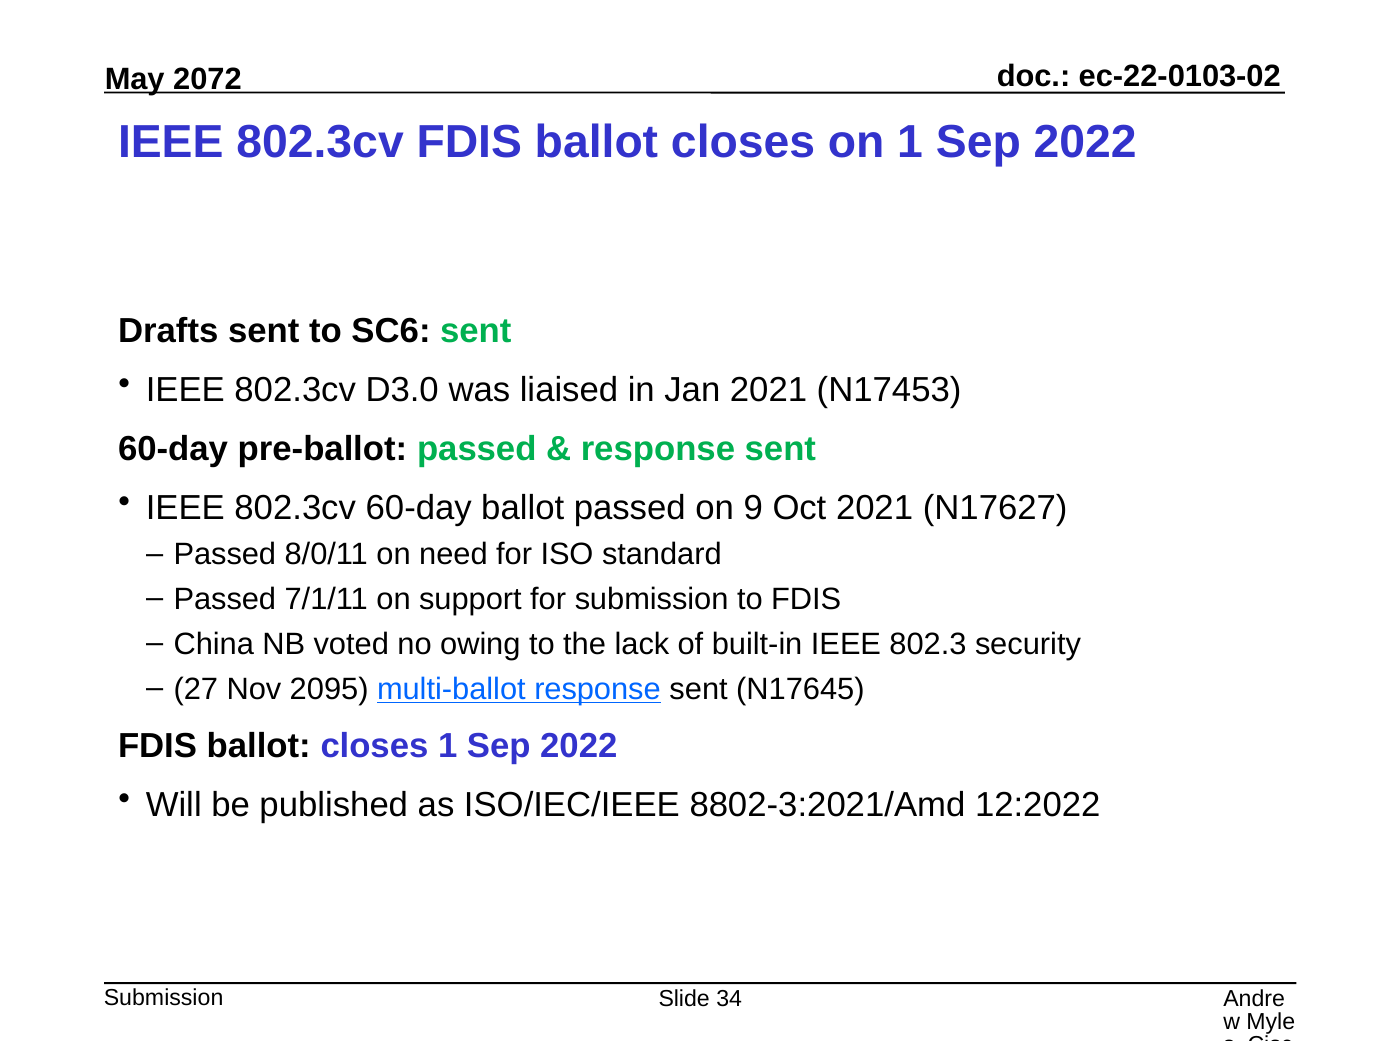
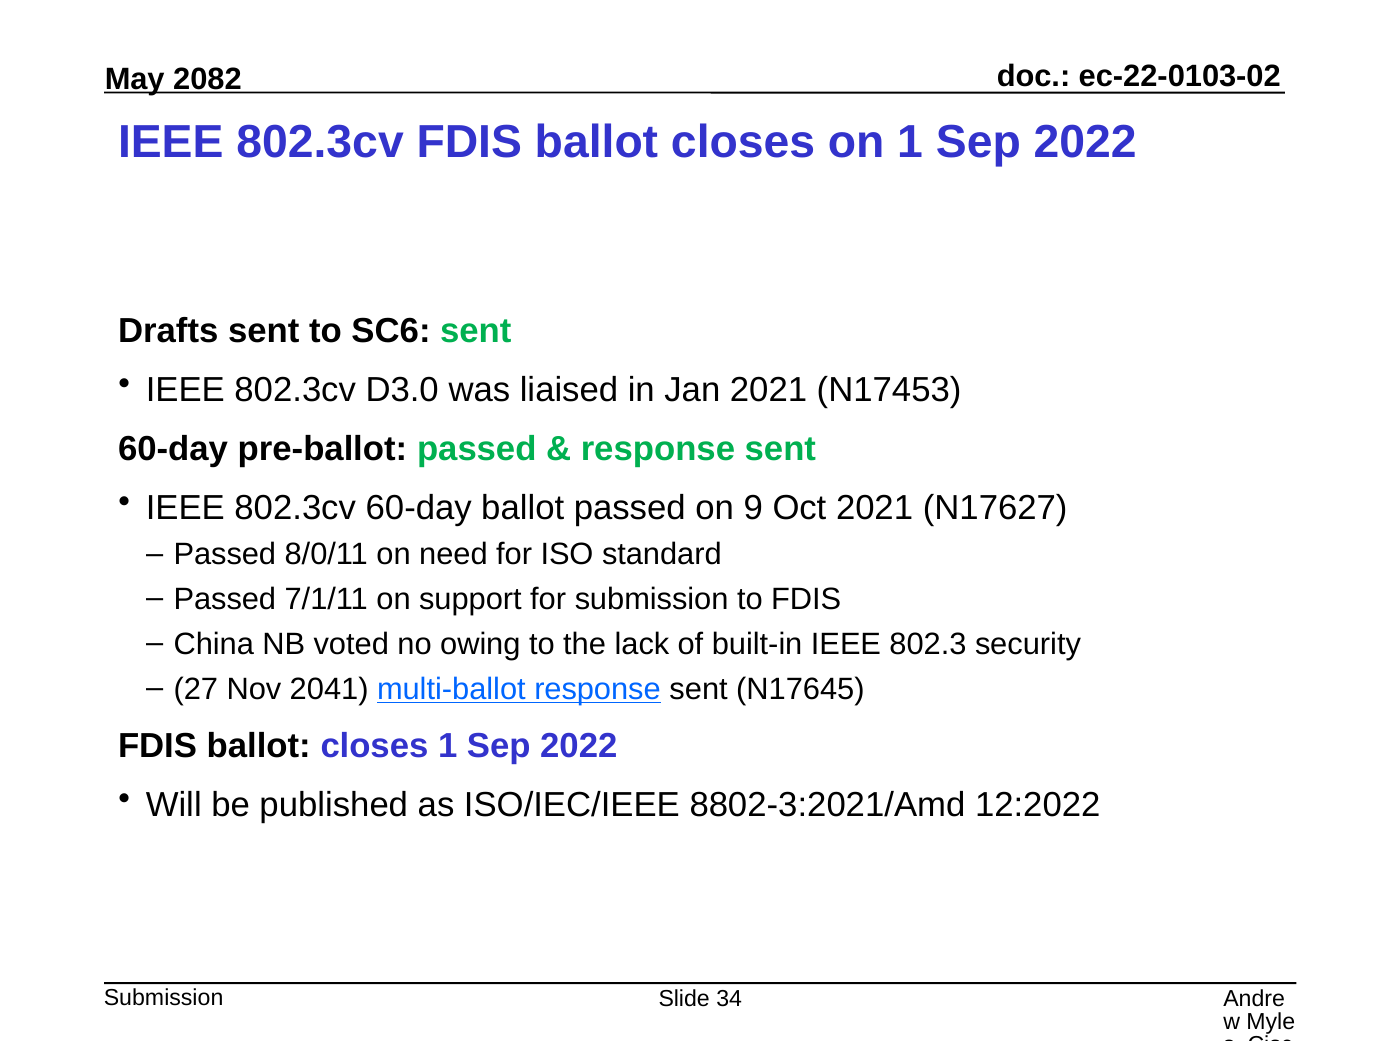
2072: 2072 -> 2082 (207, 79)
2095: 2095 -> 2041 (329, 689)
